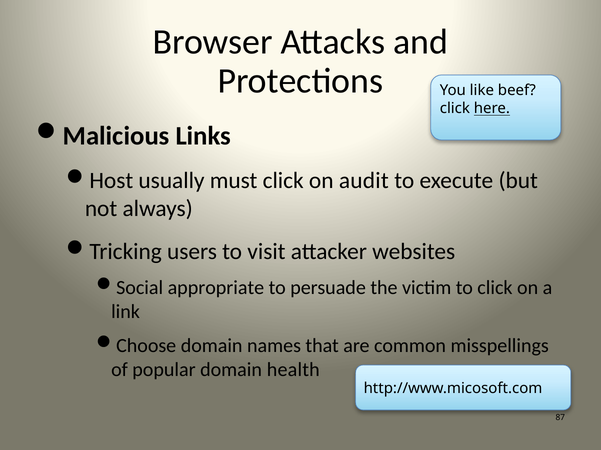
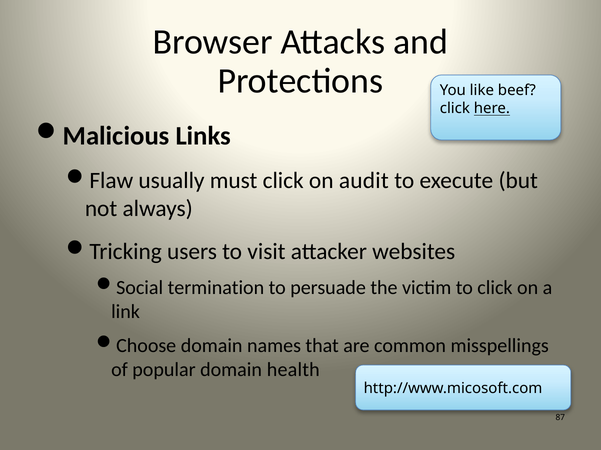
Host: Host -> Flaw (111, 181)
appropriate: appropriate -> termination (216, 288)
